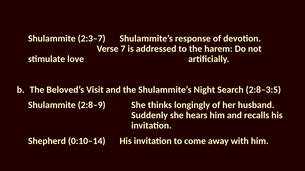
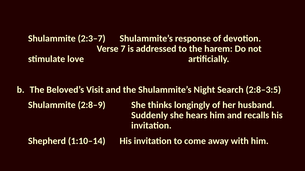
0:10–14: 0:10–14 -> 1:10–14 (87, 141)
